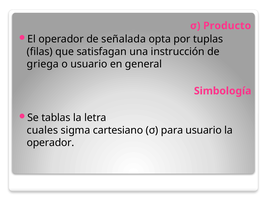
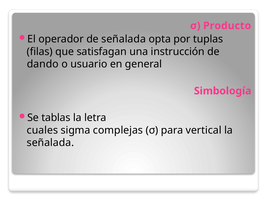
griega: griega -> dando (43, 64)
cartesiano: cartesiano -> complejas (118, 130)
para usuario: usuario -> vertical (204, 130)
operador: operador -> señalada (50, 142)
